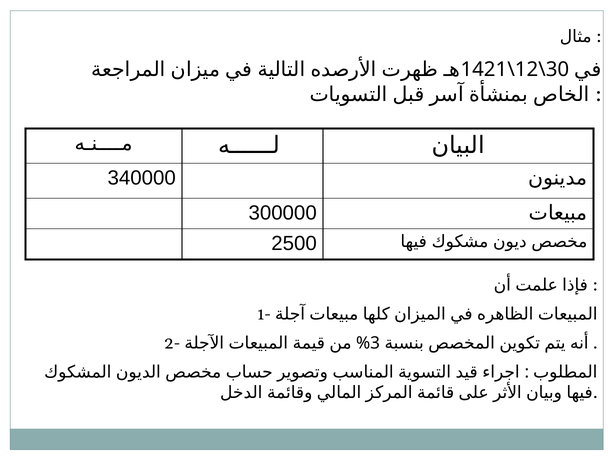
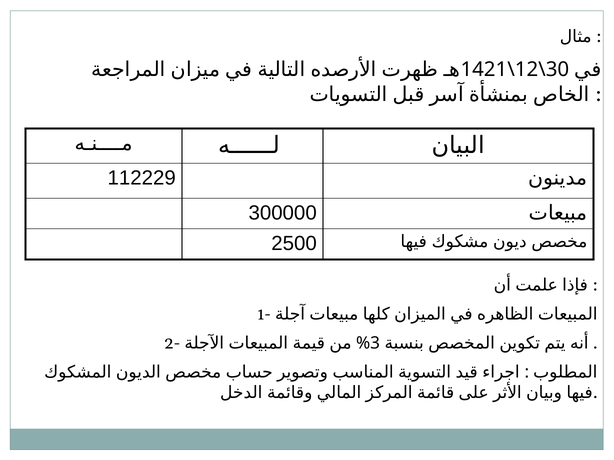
340000: 340000 -> 112229 (142, 178)
